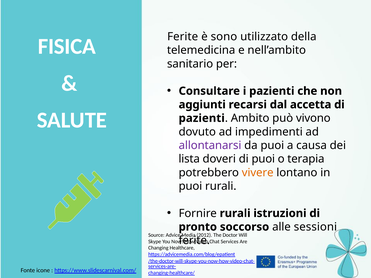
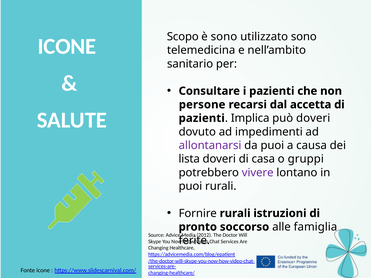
Ferite: Ferite -> Scopo (183, 37)
utilizzato della: della -> sono (304, 37)
FISICA: FISICA -> ICONE (67, 46)
aggiunti: aggiunti -> persone (202, 105)
Ambito: Ambito -> Implica (250, 118)
può vivono: vivono -> doveri (313, 118)
di puoi: puoi -> casa (263, 159)
terapia: terapia -> gruppi (306, 159)
vivere colour: orange -> purple (258, 173)
sessioni: sessioni -> famiglia (315, 227)
